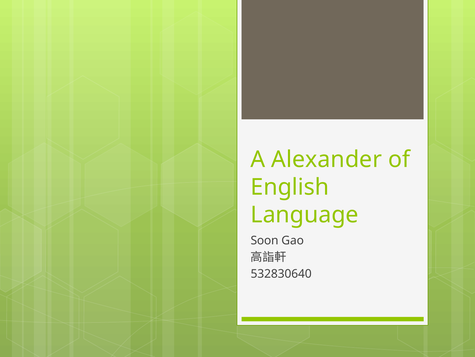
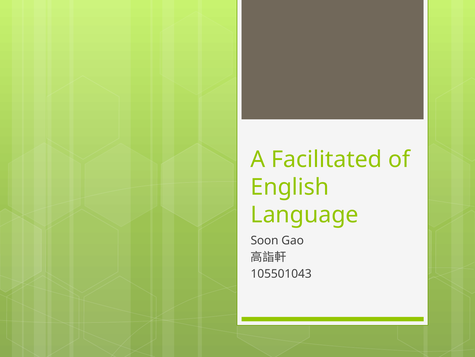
Alexander: Alexander -> Facilitated (327, 159)
532830640: 532830640 -> 105501043 (281, 273)
